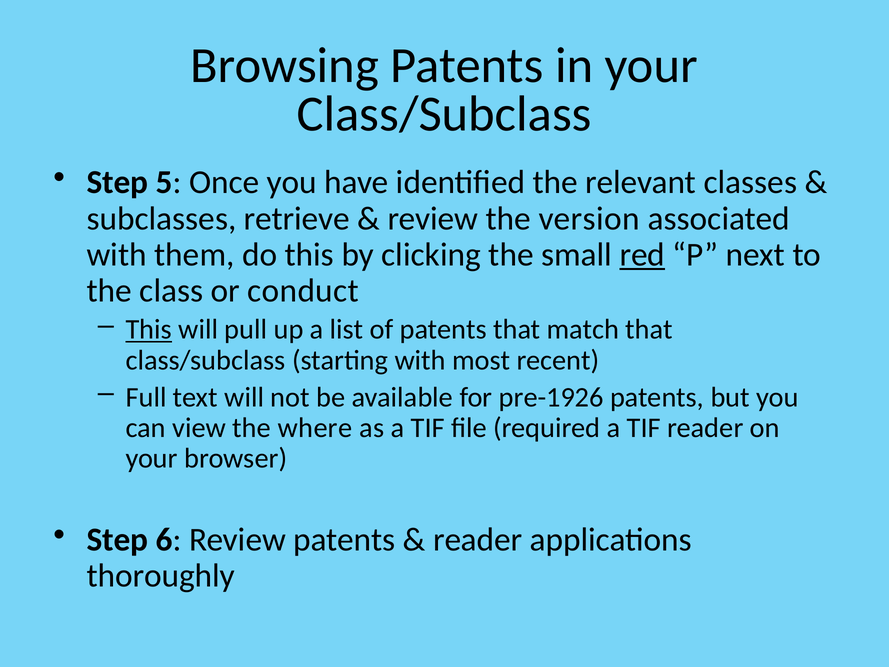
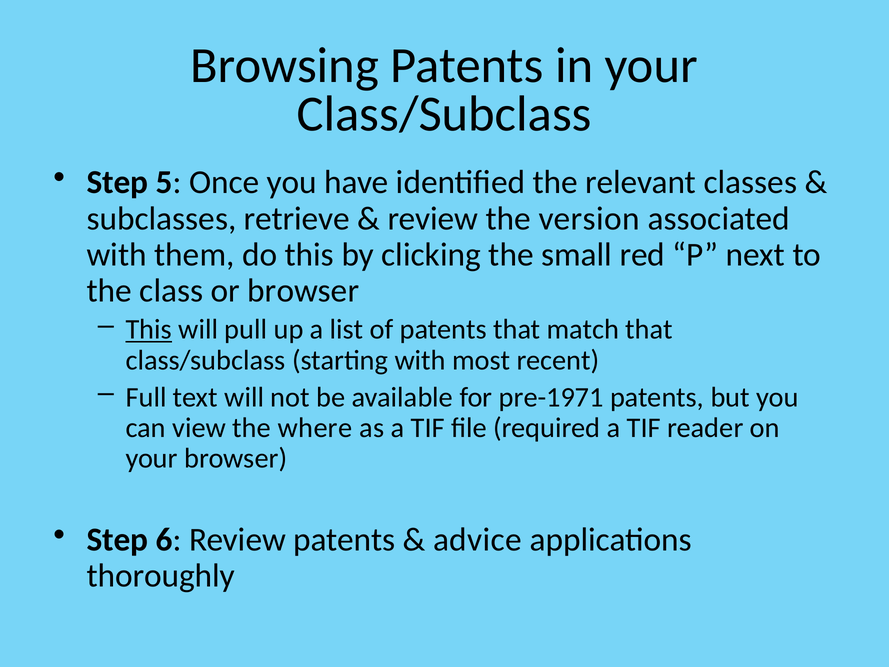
red underline: present -> none (642, 254)
or conduct: conduct -> browser (303, 291)
pre-1926: pre-1926 -> pre-1971 (551, 397)
reader: reader -> advice (477, 540)
